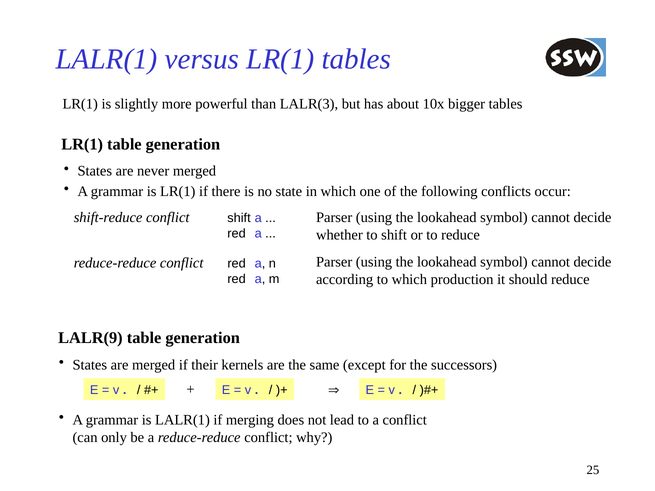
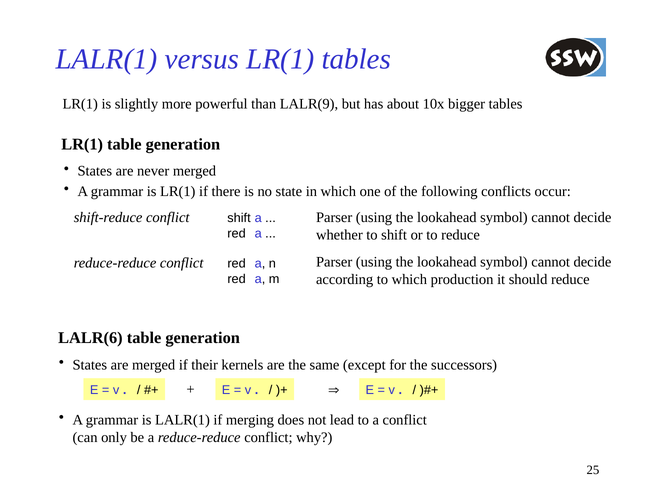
LALR(3: LALR(3 -> LALR(9 (309, 104)
LALR(9: LALR(9 -> LALR(6 (90, 338)
